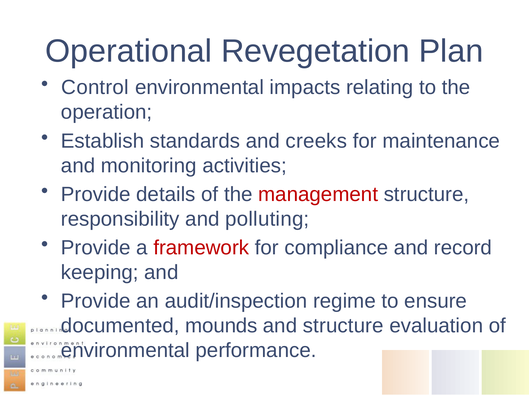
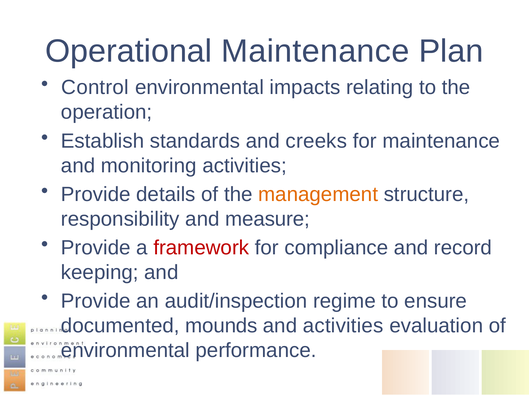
Operational Revegetation: Revegetation -> Maintenance (315, 51)
management colour: red -> orange (318, 195)
polluting: polluting -> measure (267, 219)
and structure: structure -> activities (343, 326)
